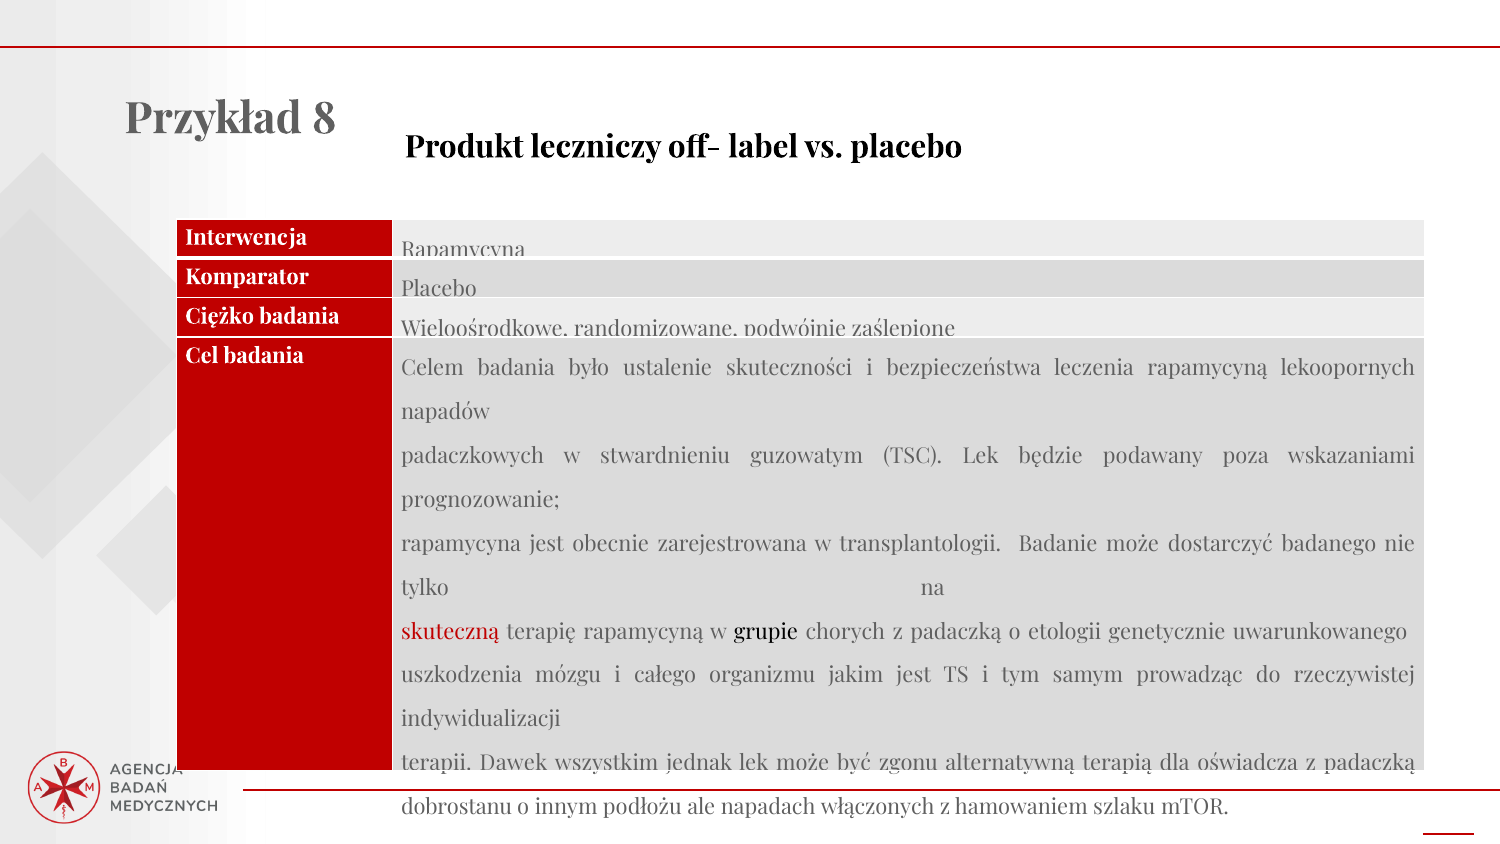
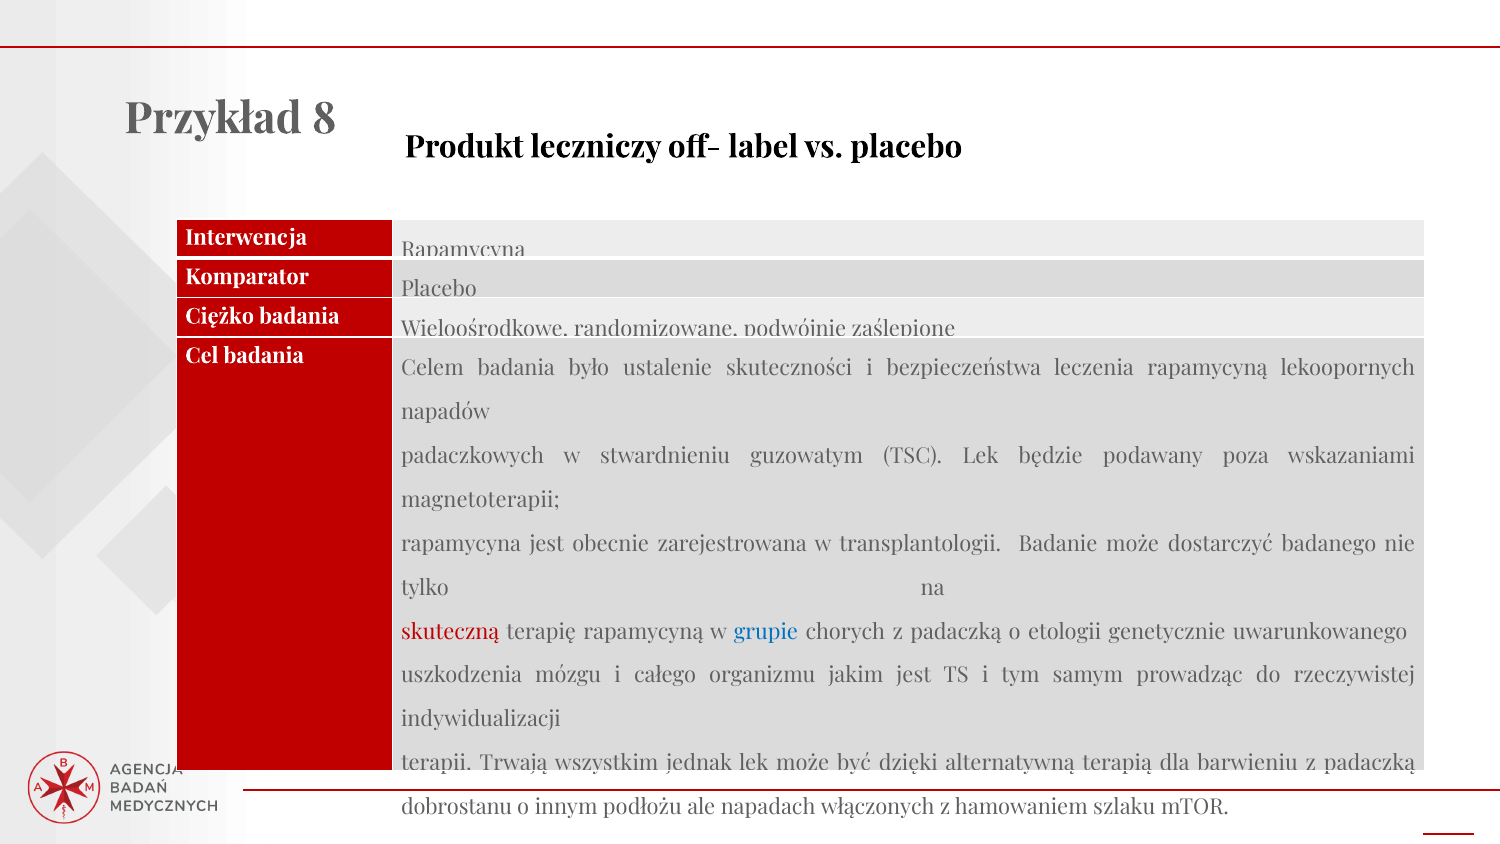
prognozowanie: prognozowanie -> magnetoterapii (480, 500)
grupie colour: black -> blue (766, 632)
Dawek: Dawek -> Trwają (514, 763)
zgonu: zgonu -> dzięki (908, 763)
oświadcza: oświadcza -> barwieniu (1248, 763)
